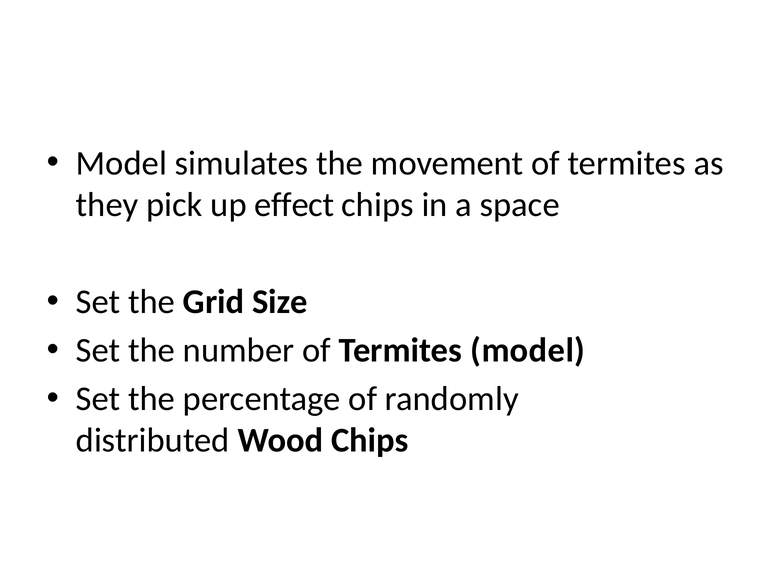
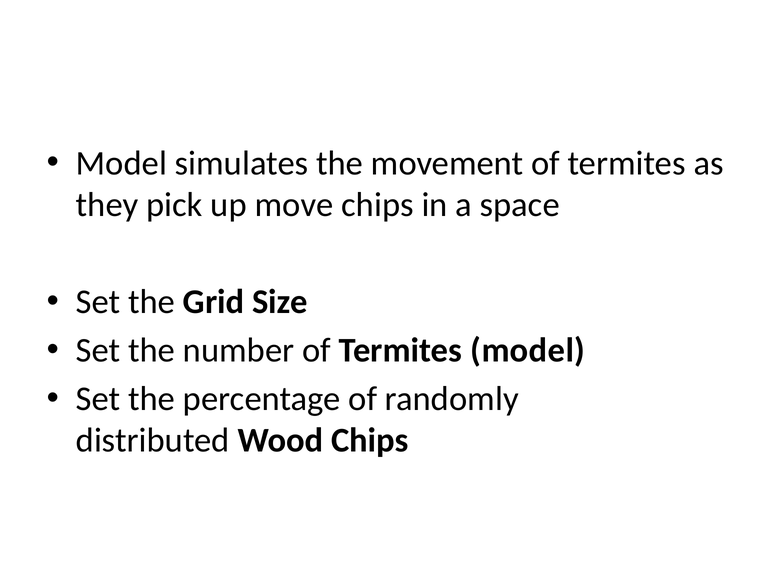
effect: effect -> move (294, 205)
